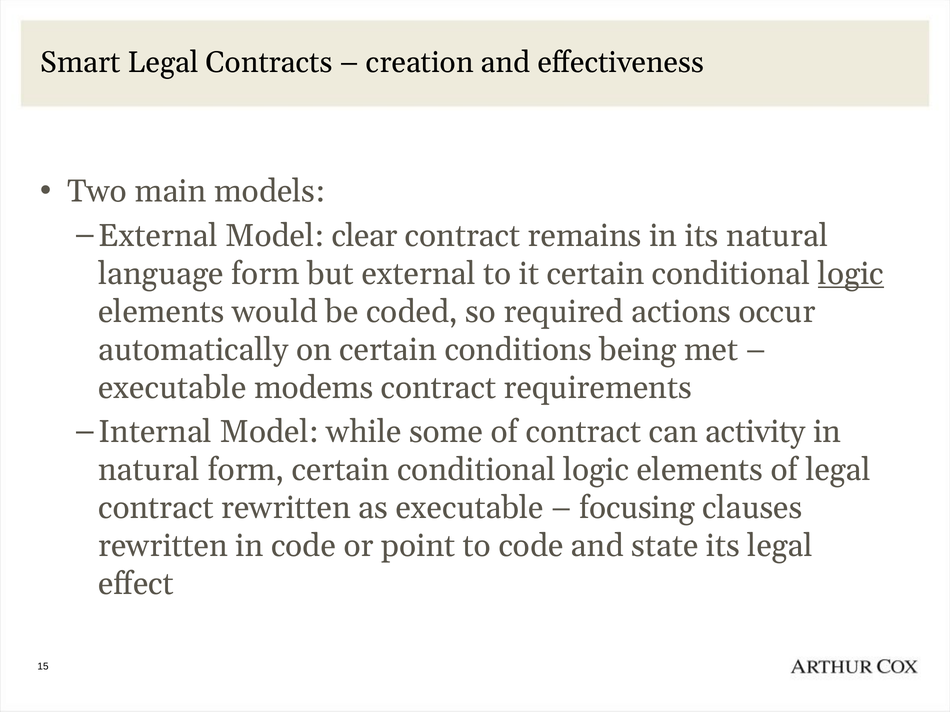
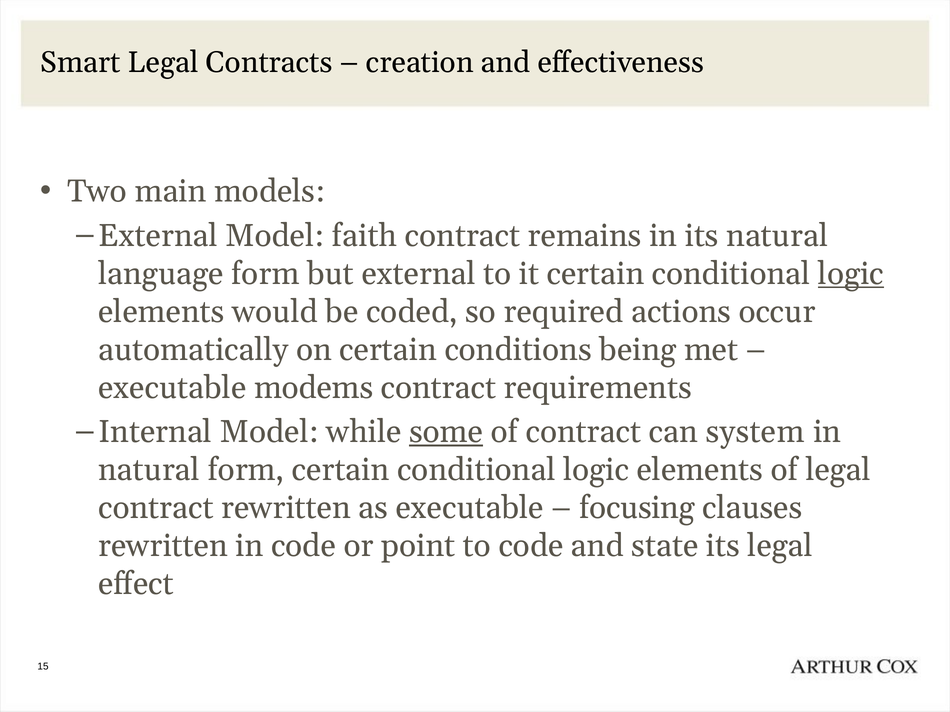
clear: clear -> faith (365, 236)
some underline: none -> present (446, 432)
activity: activity -> system (755, 432)
